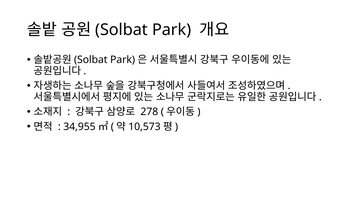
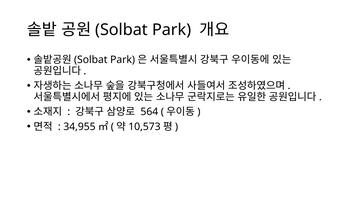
278: 278 -> 564 (149, 112)
